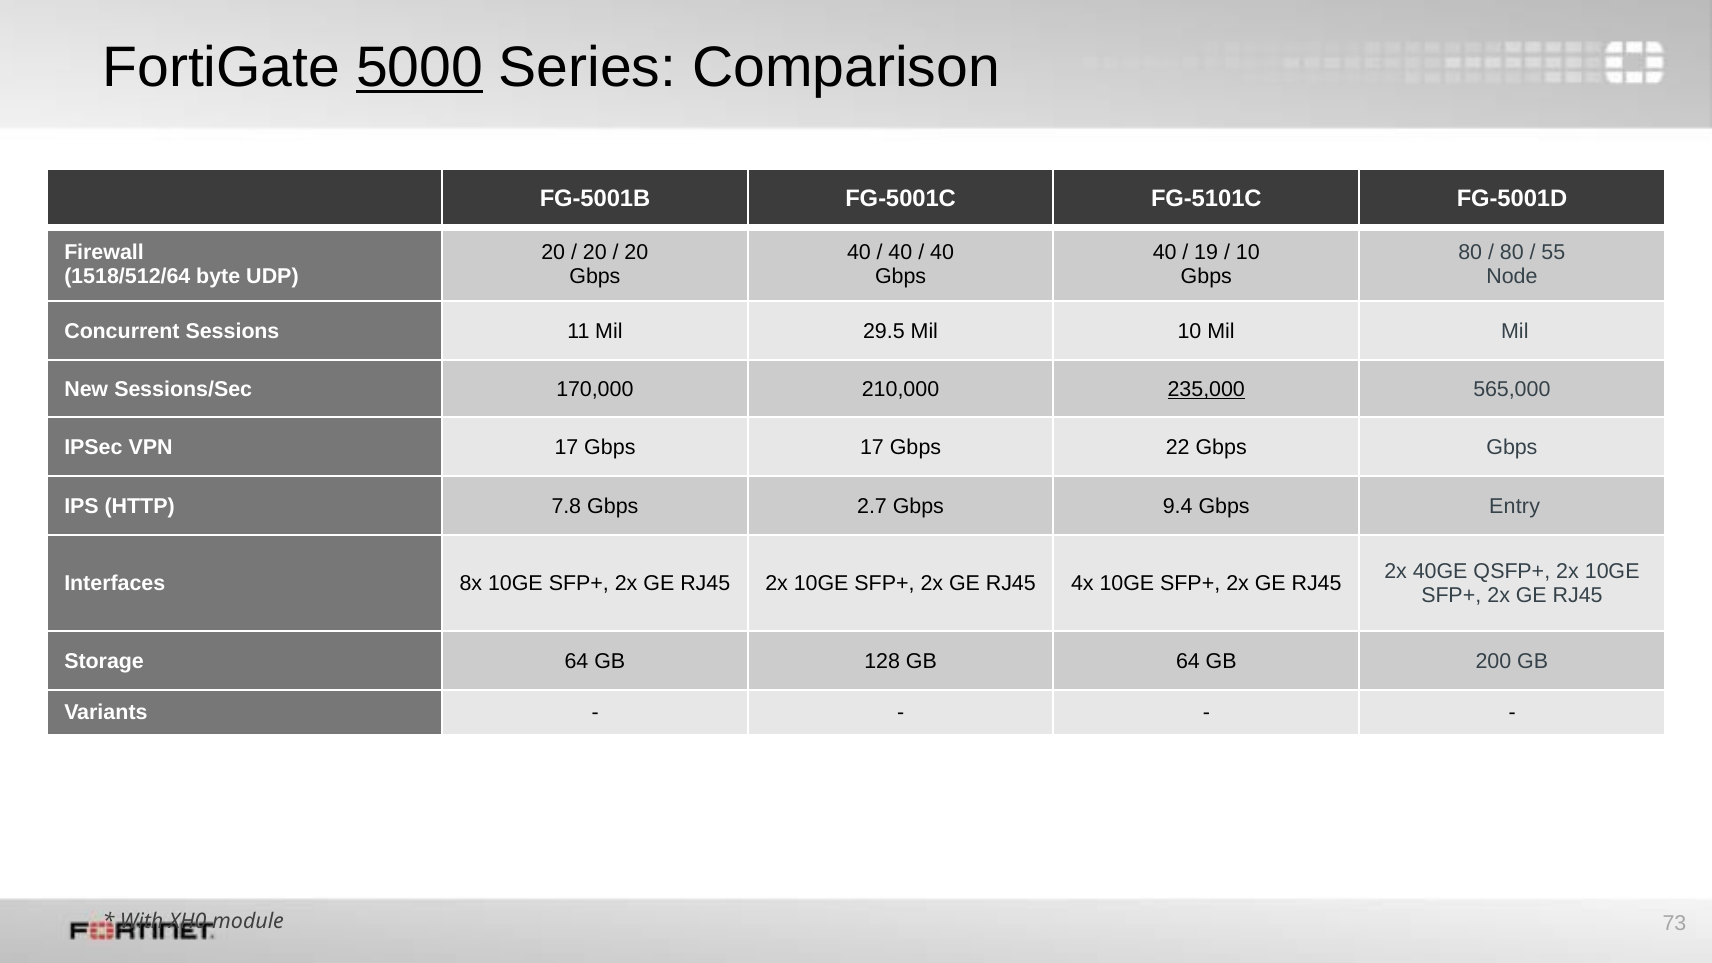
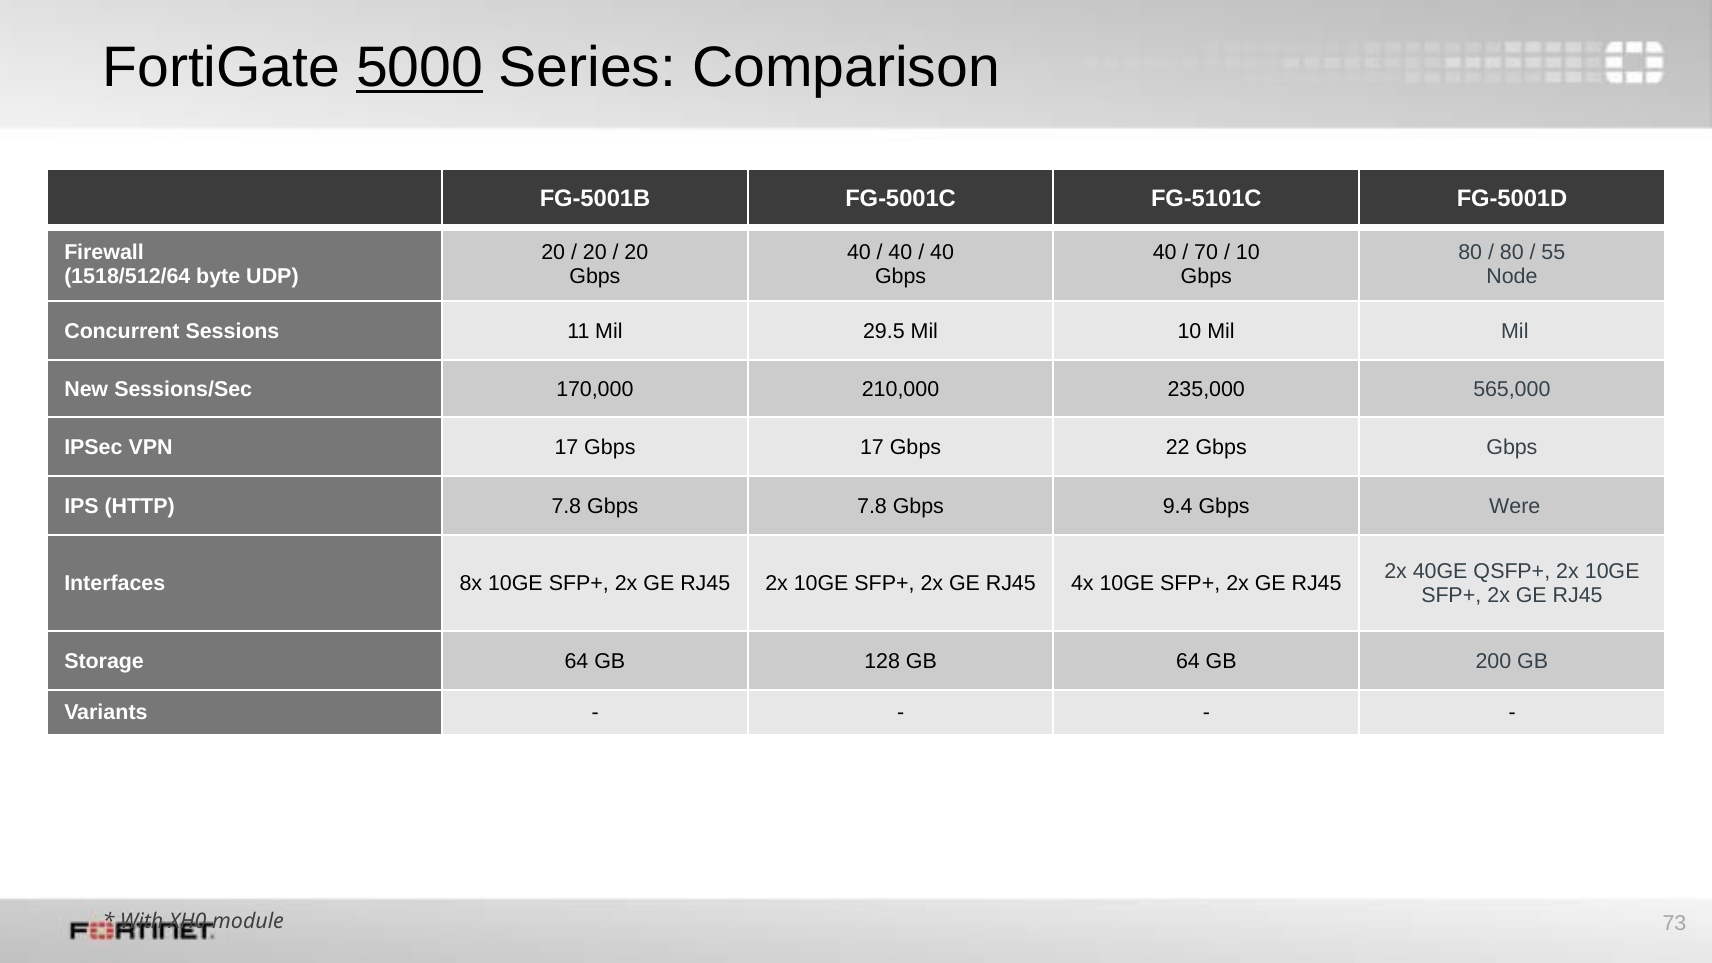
19: 19 -> 70 (1206, 253)
235,000 underline: present -> none (1206, 389)
Gbps 2.7: 2.7 -> 7.8 (872, 506)
Entry: Entry -> Were (1515, 506)
